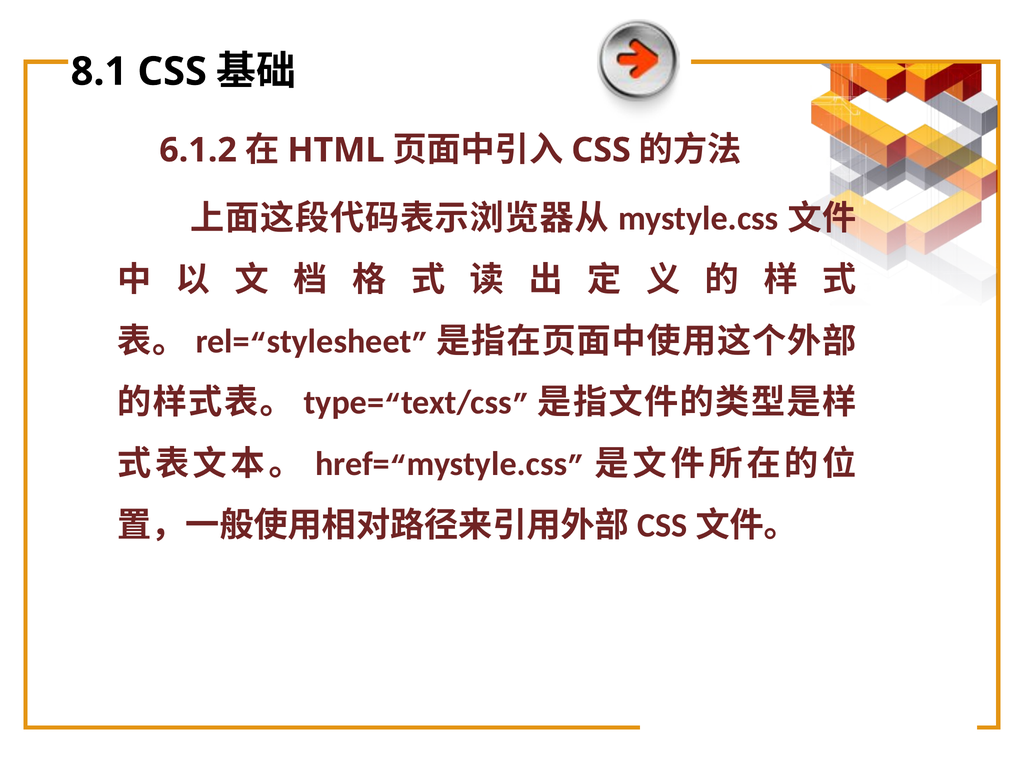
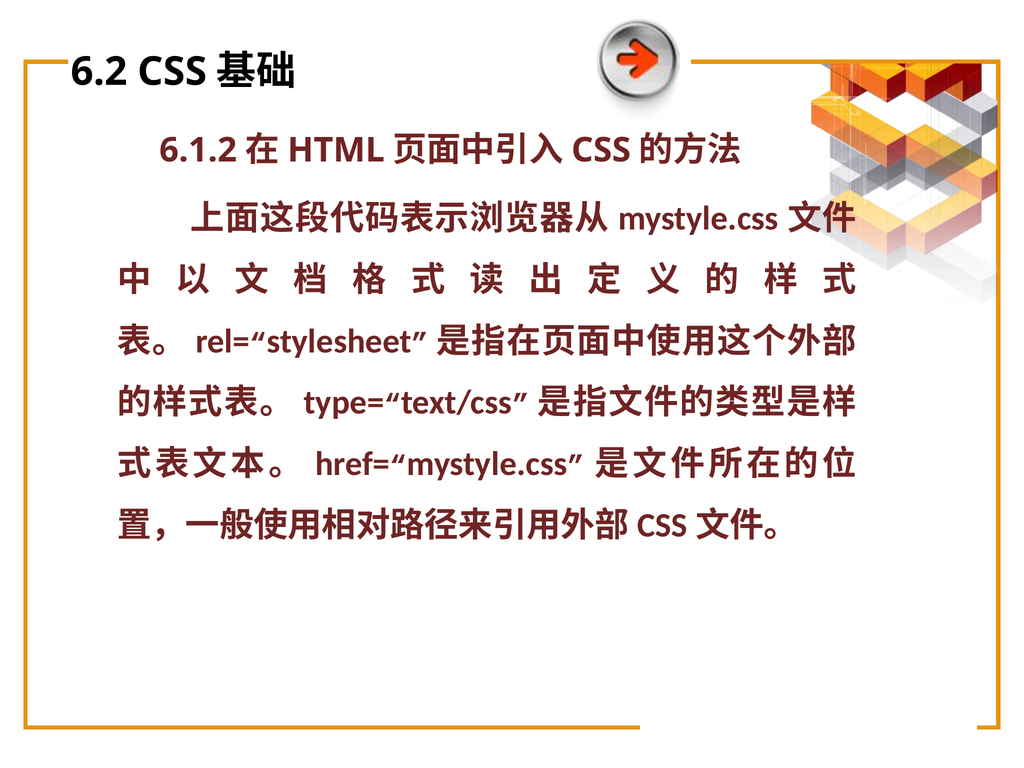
8.1: 8.1 -> 6.2 (99, 72)
